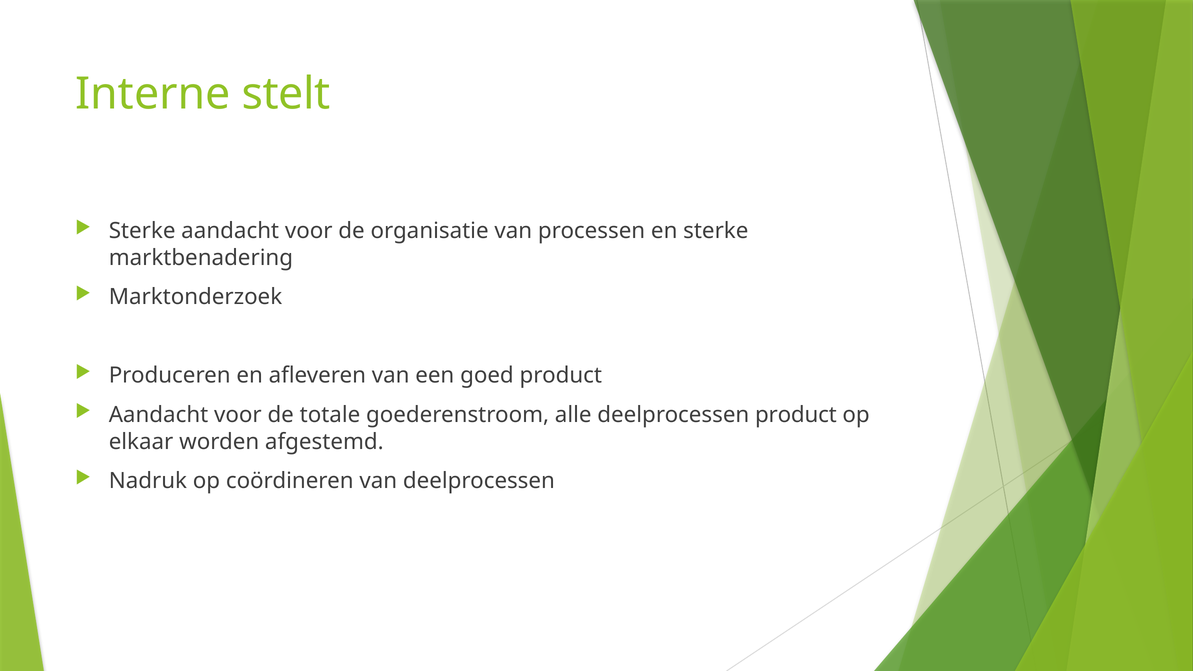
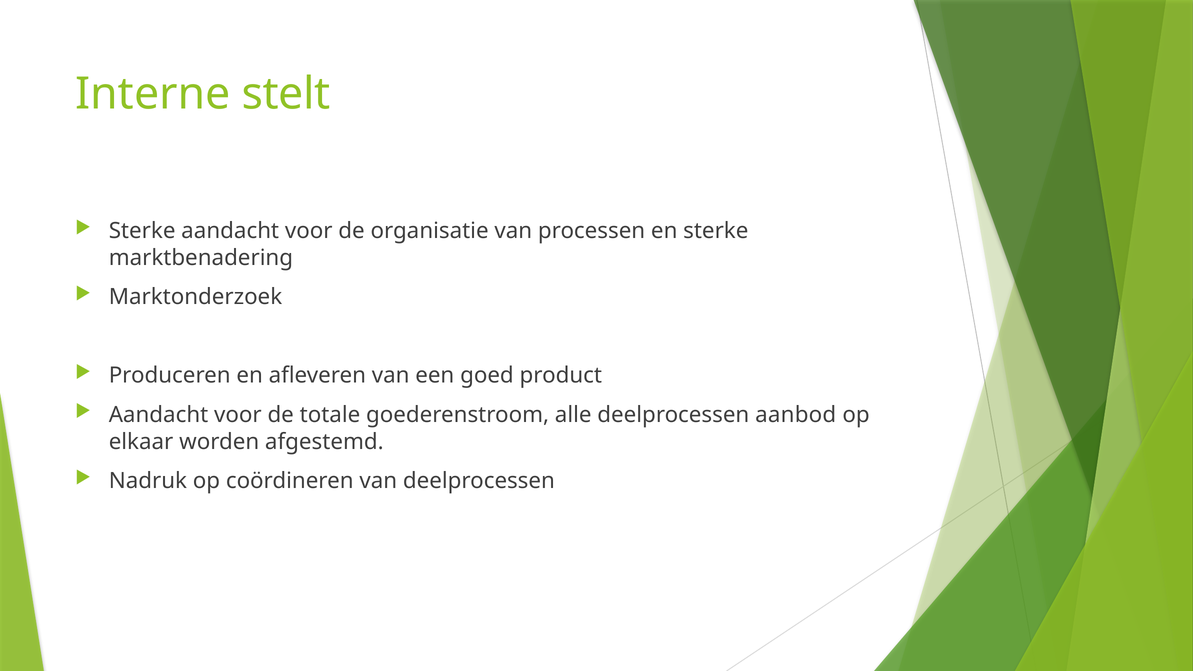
deelprocessen product: product -> aanbod (796, 415)
